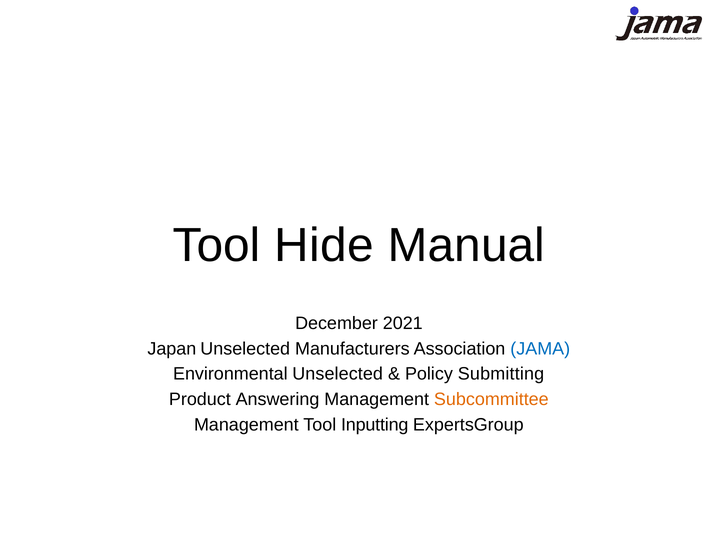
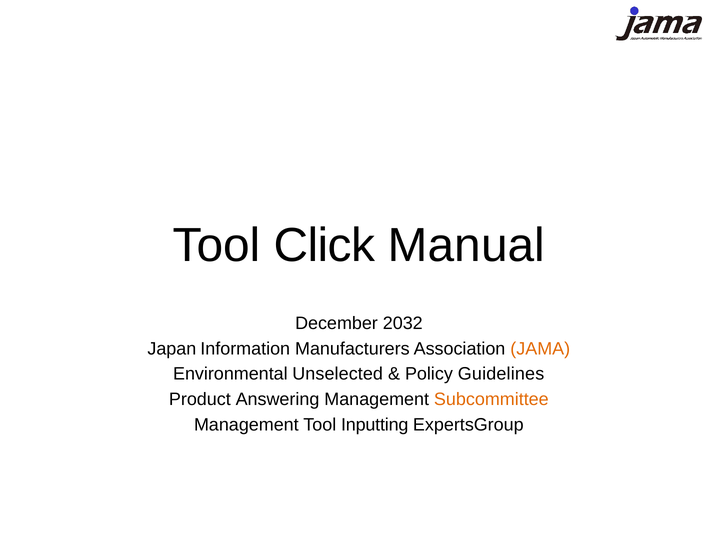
Hide: Hide -> Click (324, 246)
2021: 2021 -> 2032 (403, 324)
Japan Unselected: Unselected -> Information (245, 349)
JAMA colour: blue -> orange (540, 349)
Submitting: Submitting -> Guidelines (501, 374)
